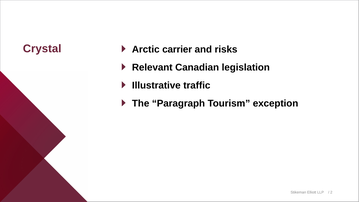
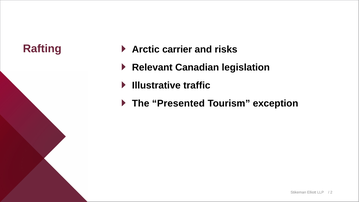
Crystal: Crystal -> Rafting (42, 49)
Paragraph: Paragraph -> Presented (178, 103)
